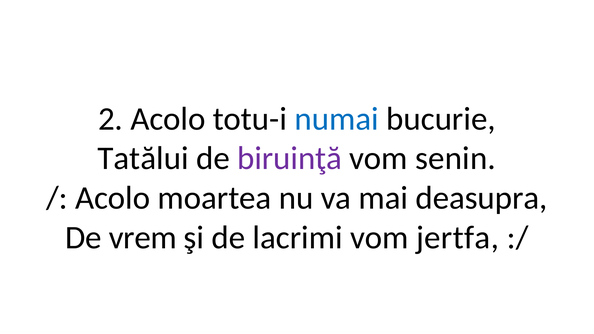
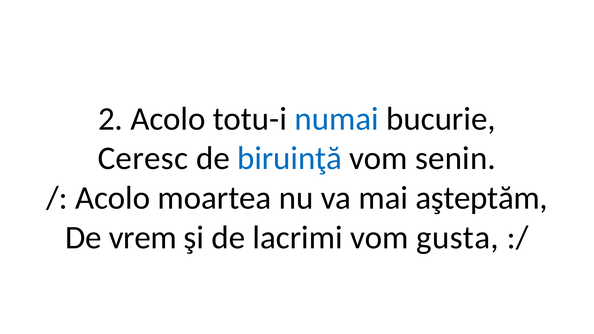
Tatălui: Tatălui -> Ceresc (143, 158)
biruinţă colour: purple -> blue (290, 158)
deasupra: deasupra -> aşteptăm (482, 198)
jertfa: jertfa -> gusta (457, 238)
